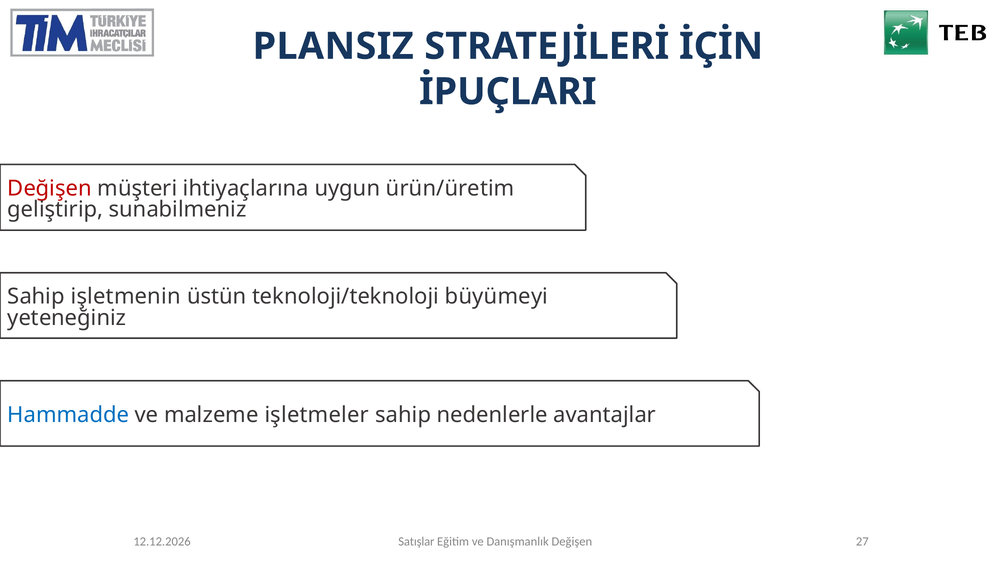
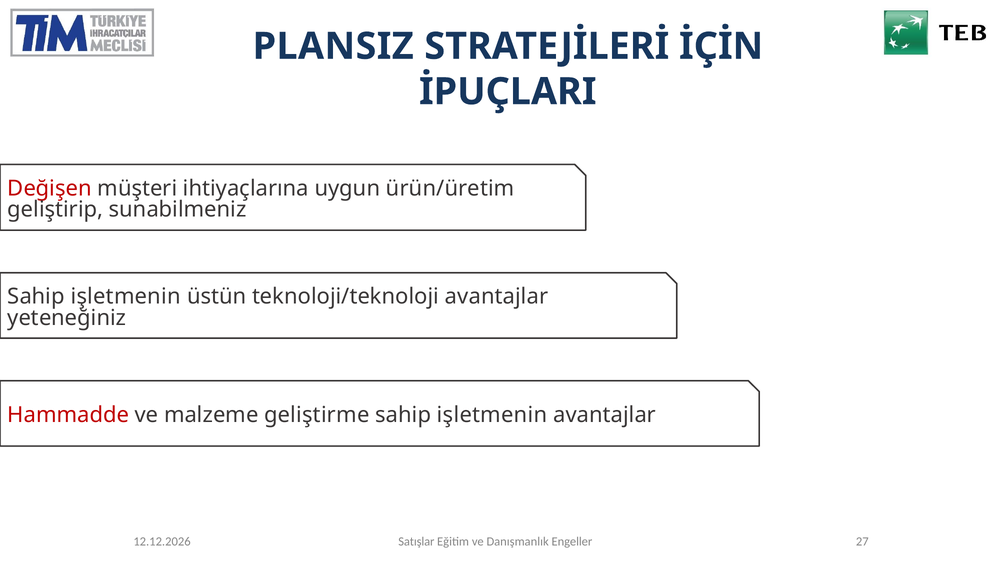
teknoloji/teknoloji büyümeyi: büyümeyi -> avantajlar (497, 296)
Hammadde colour: blue -> red (68, 415)
işletmeler: işletmeler -> geliştirme (317, 415)
nedenlerle: nedenlerle -> işletmenin (492, 415)
Danışmanlık Değişen: Değişen -> Engeller (572, 541)
